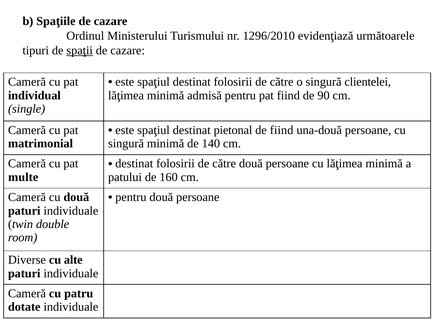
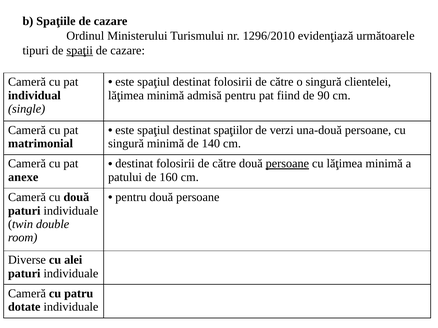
pietonal: pietonal -> spaţiilor (233, 130)
de fiind: fiind -> verzi (282, 130)
persoane underline: none -> present (287, 164)
multe: multe -> anexe (23, 177)
alte: alte -> alei (73, 260)
